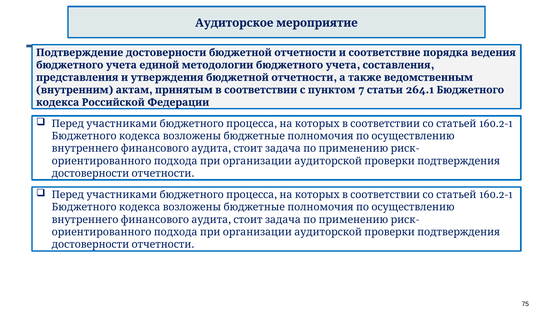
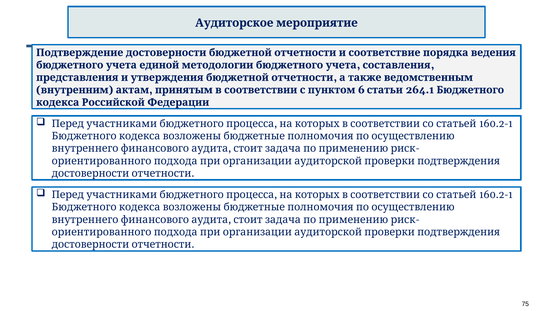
7: 7 -> 6 (361, 90)
